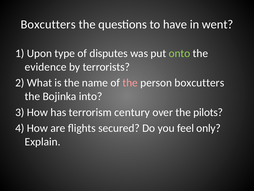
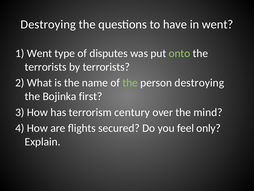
Boxcutters: Boxcutters -> Destroying (48, 24)
1 Upon: Upon -> Went (39, 53)
evidence: evidence -> terrorists (46, 67)
the colour: pink -> light green (130, 83)
person boxcutters: boxcutters -> destroying (199, 83)
into: into -> first (91, 96)
pilots: pilots -> mind (208, 112)
